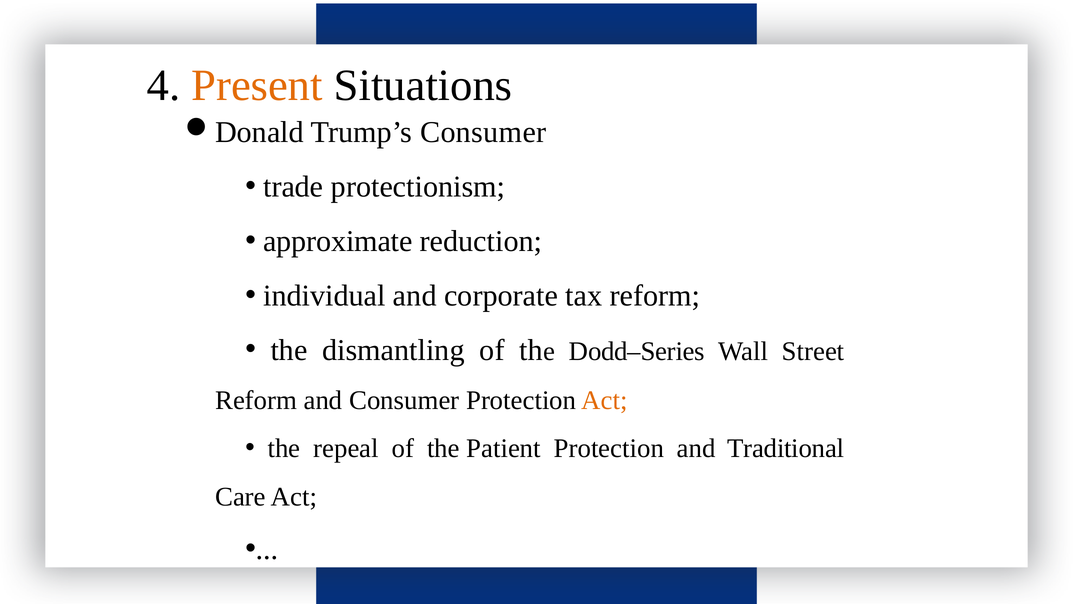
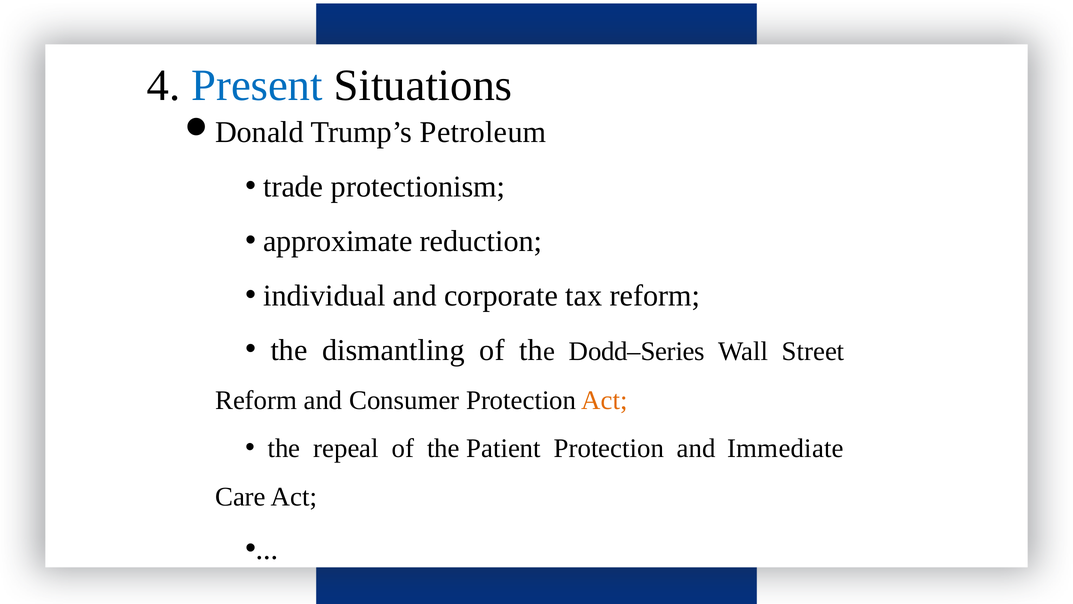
Present colour: orange -> blue (257, 85)
Trump’s Consumer: Consumer -> Petroleum (483, 132)
Traditional: Traditional -> Immediate (786, 448)
